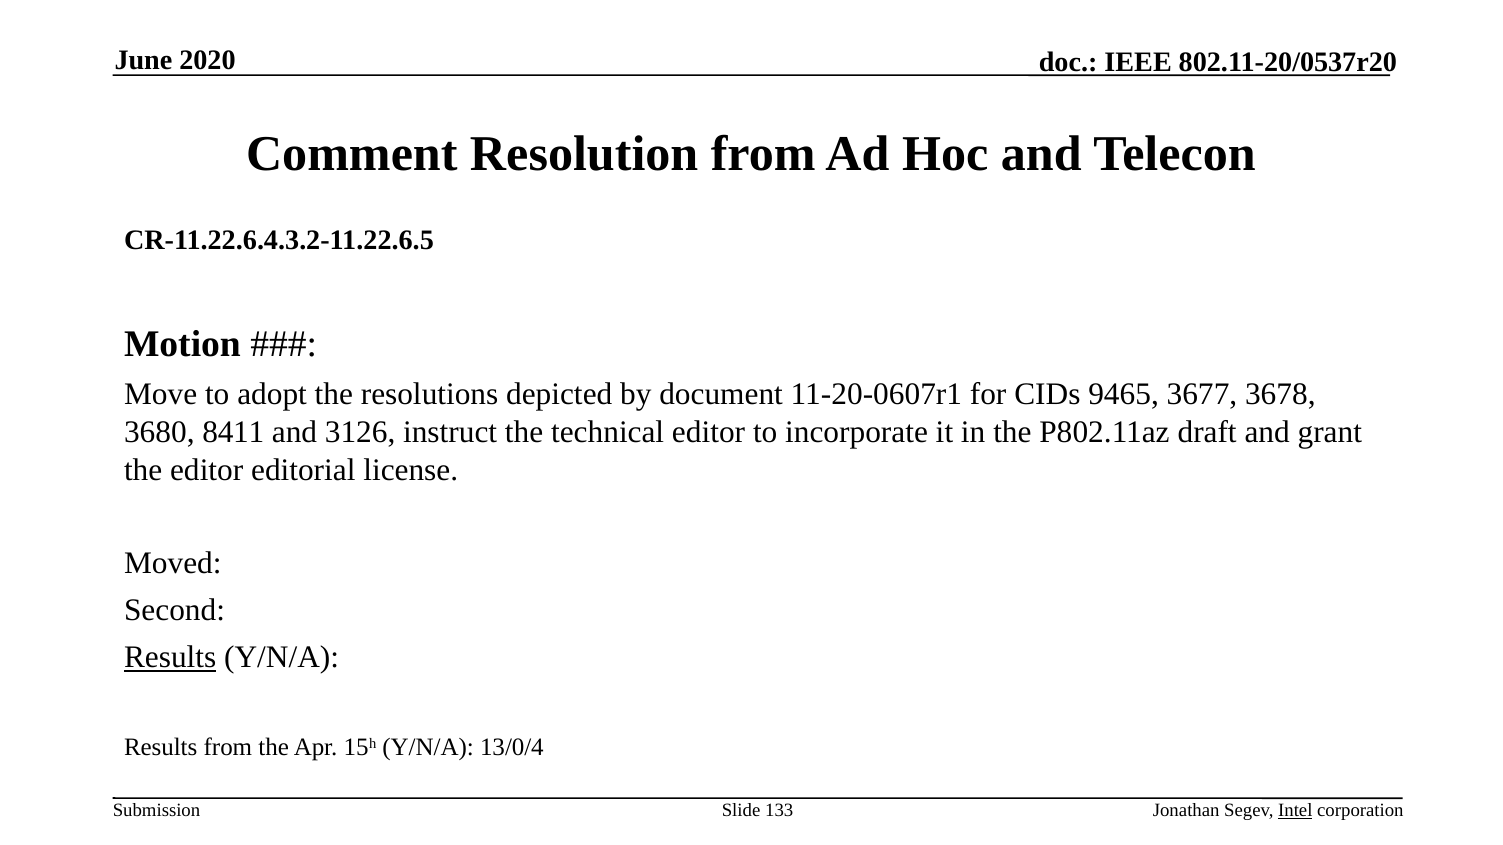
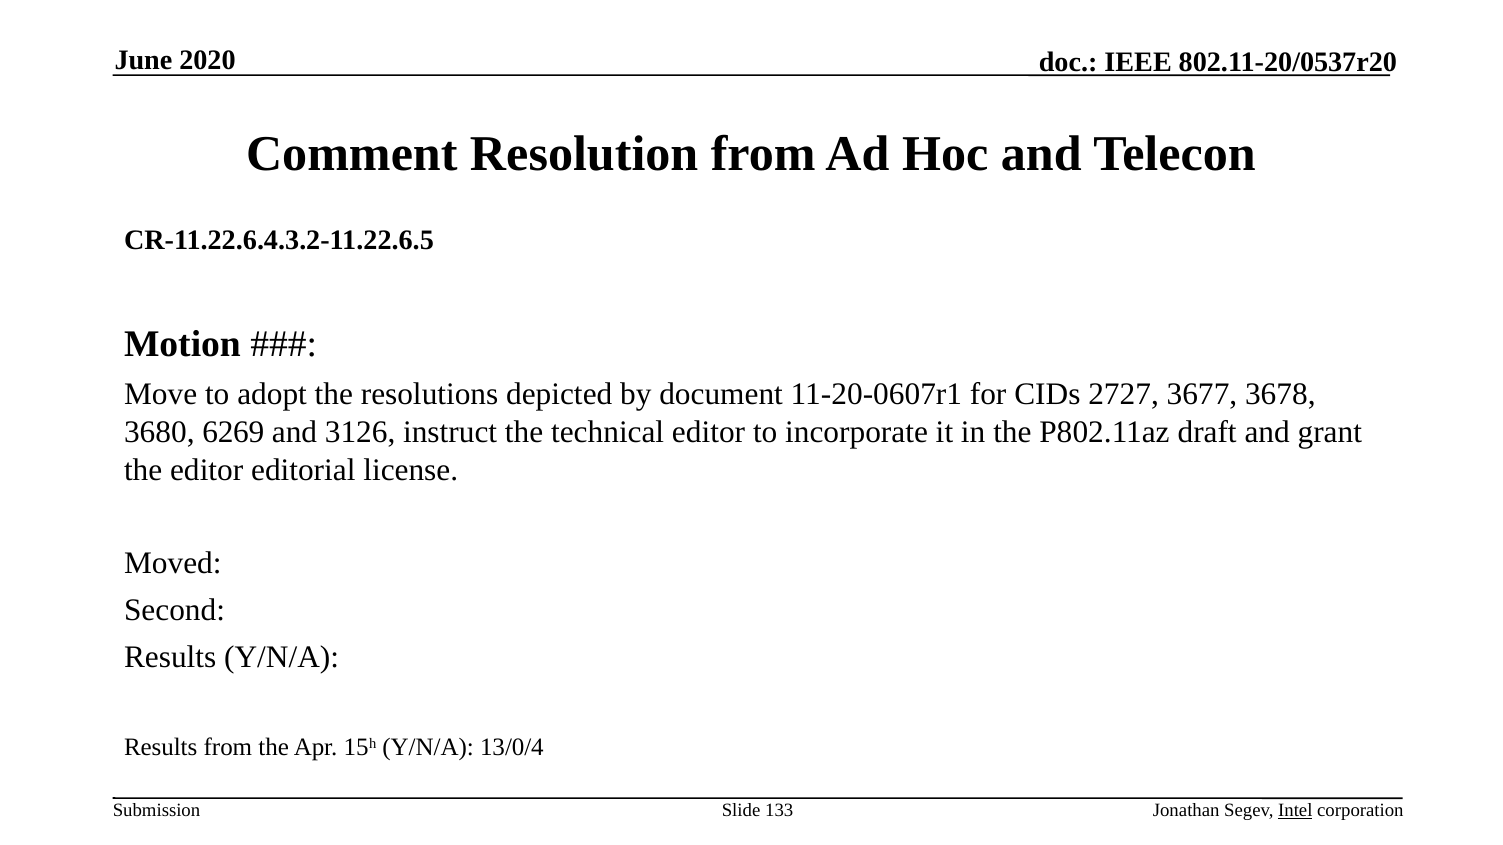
9465: 9465 -> 2727 (1124, 395)
8411: 8411 -> 6269 (233, 432)
Results underline: present -> none (170, 658)
